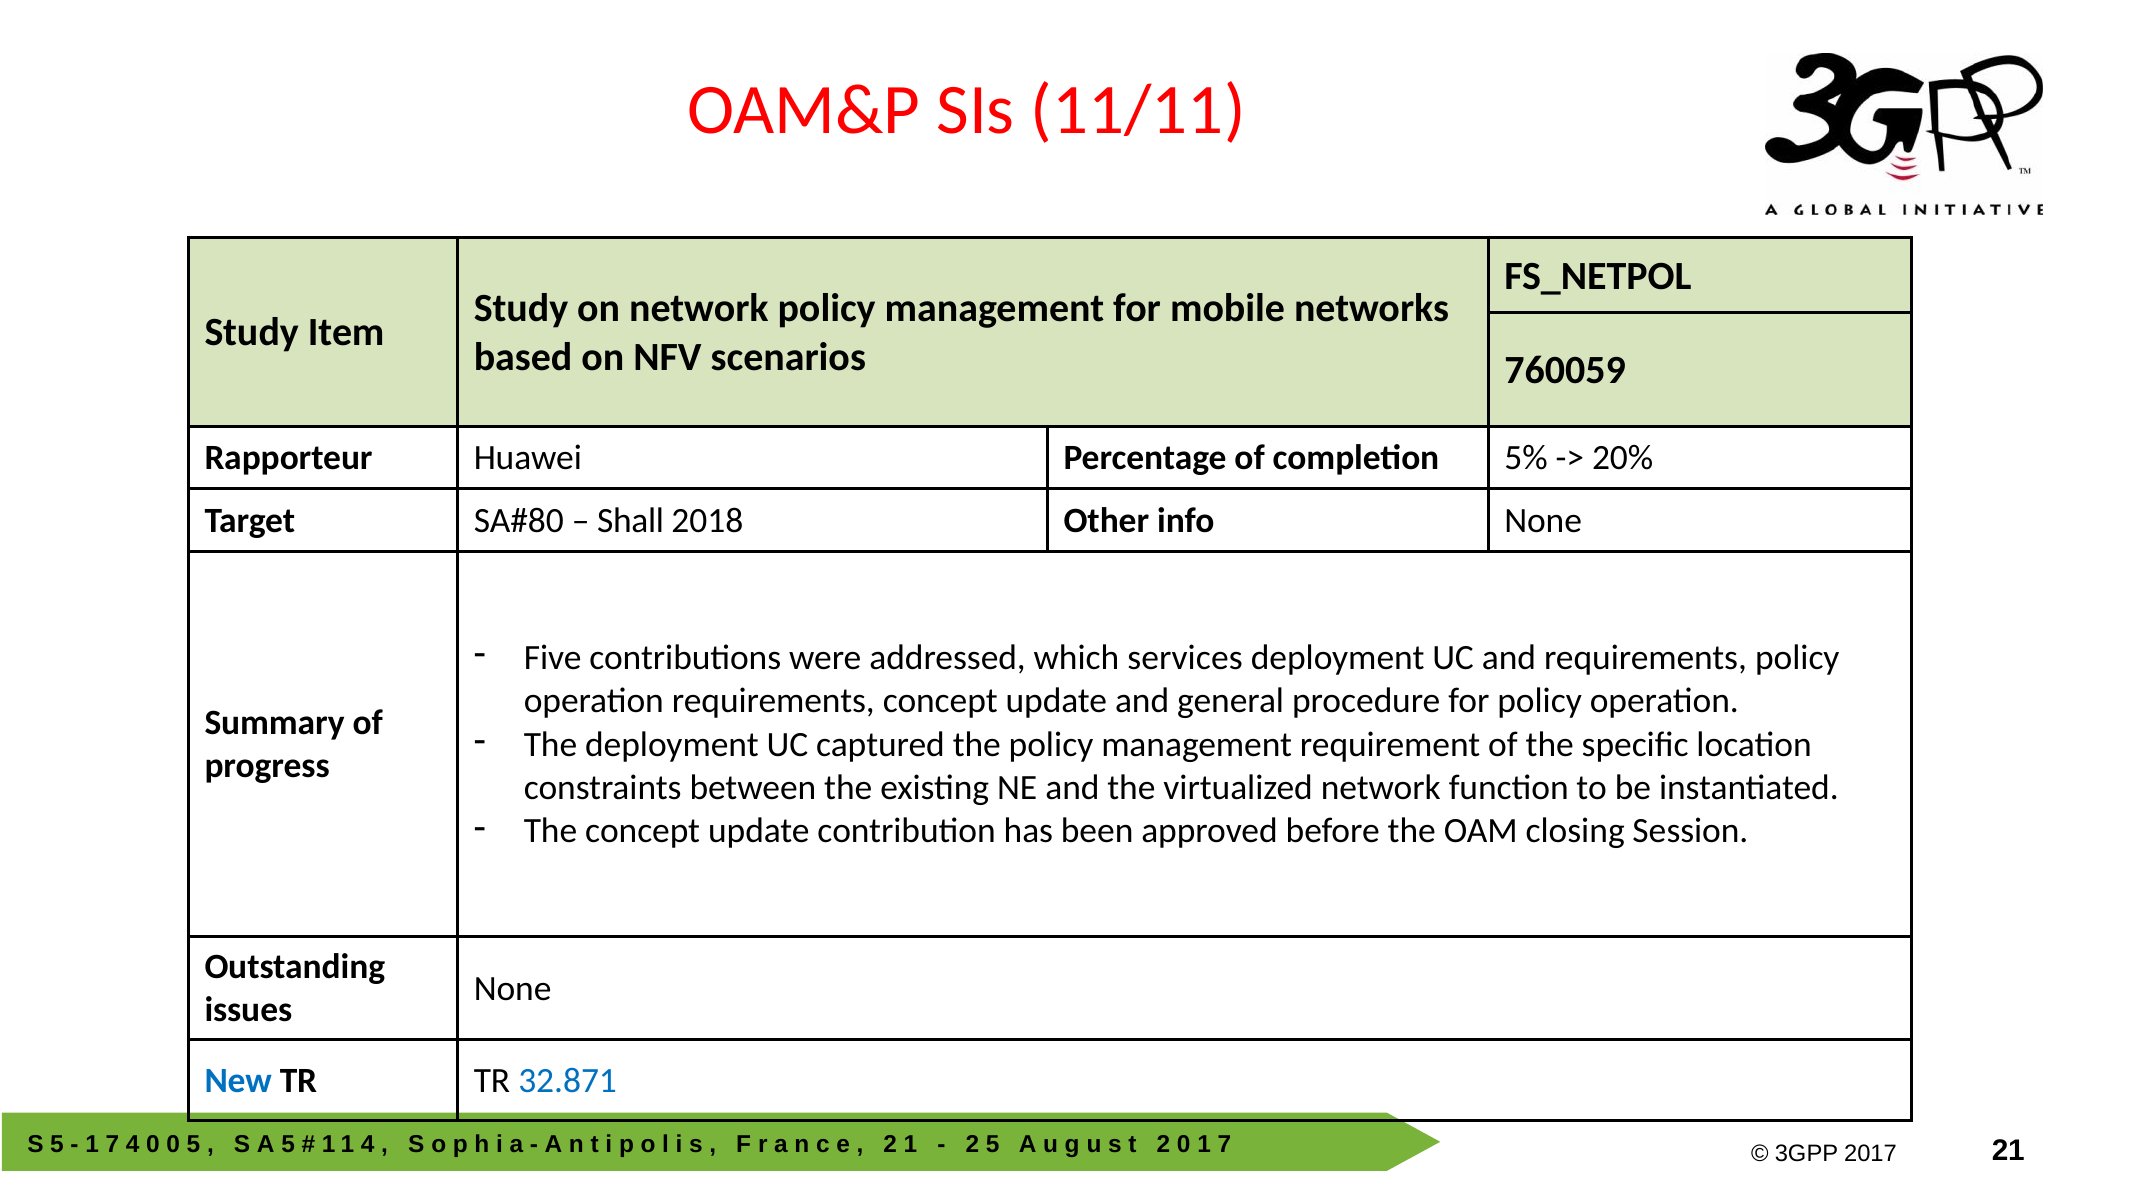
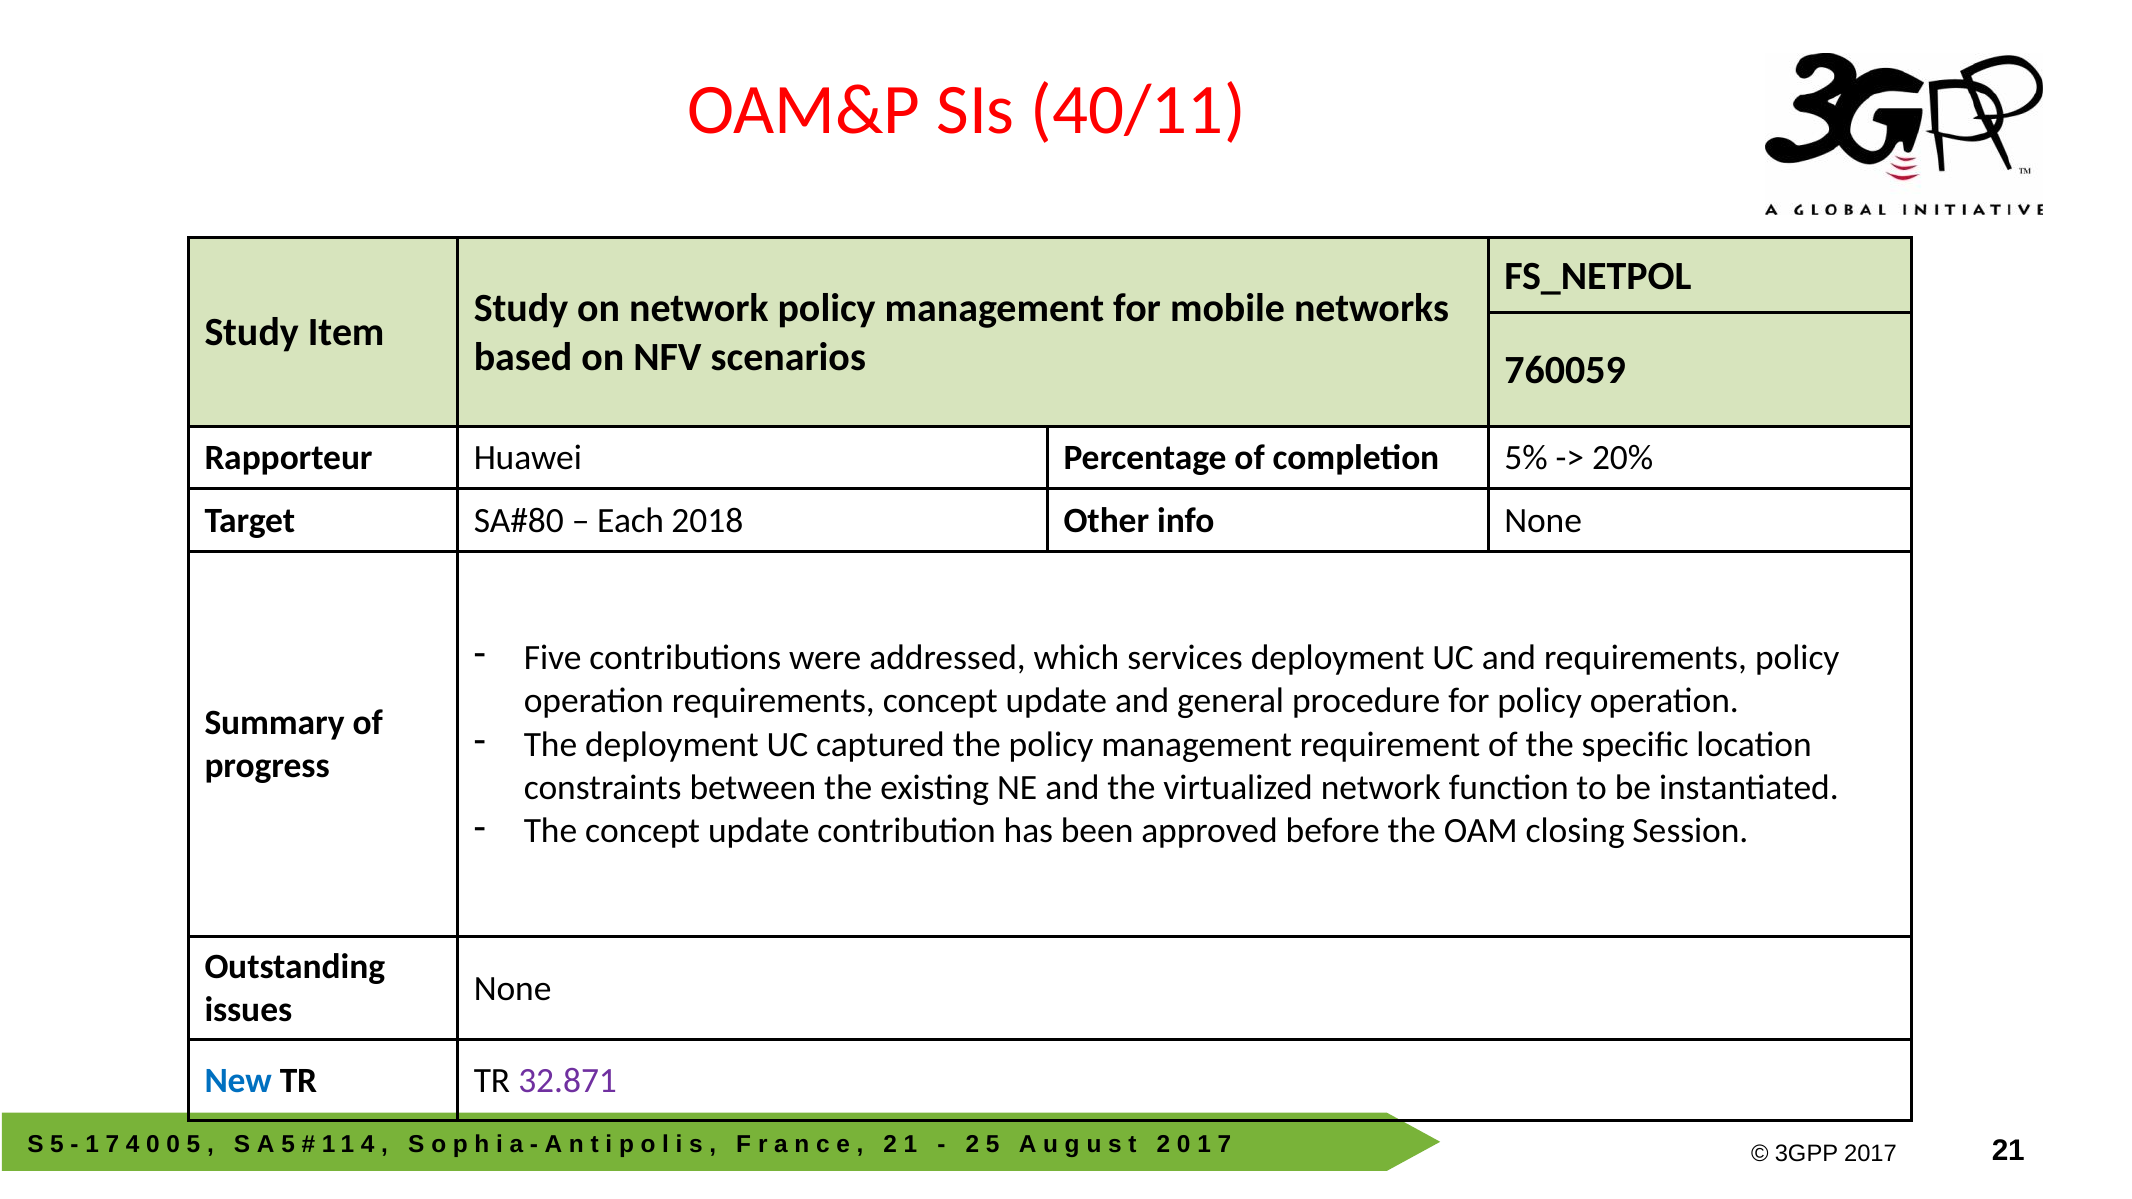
11/11: 11/11 -> 40/11 (1138, 110)
Shall: Shall -> Each (631, 521)
32.871 colour: blue -> purple (568, 1081)
